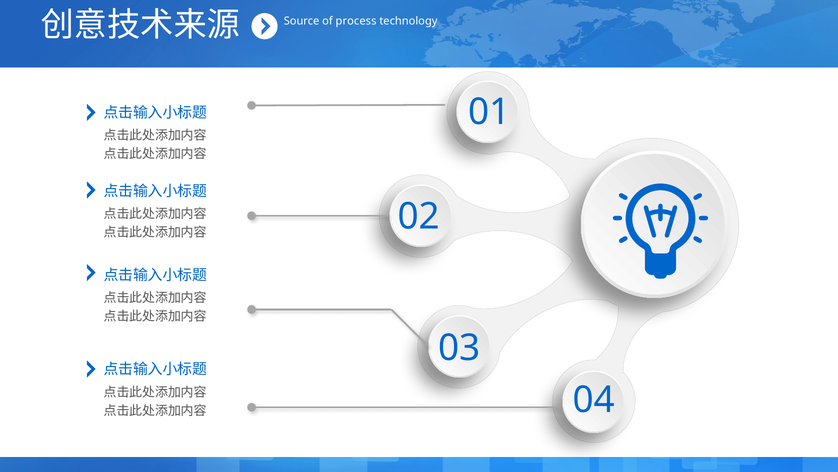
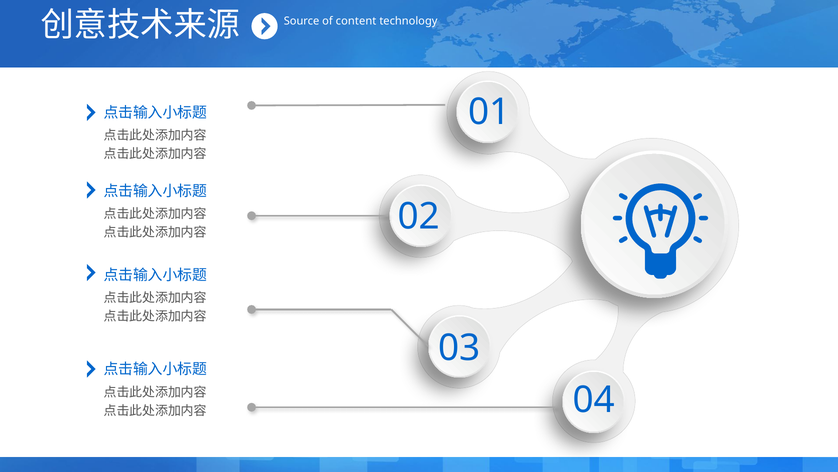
process: process -> content (356, 21)
